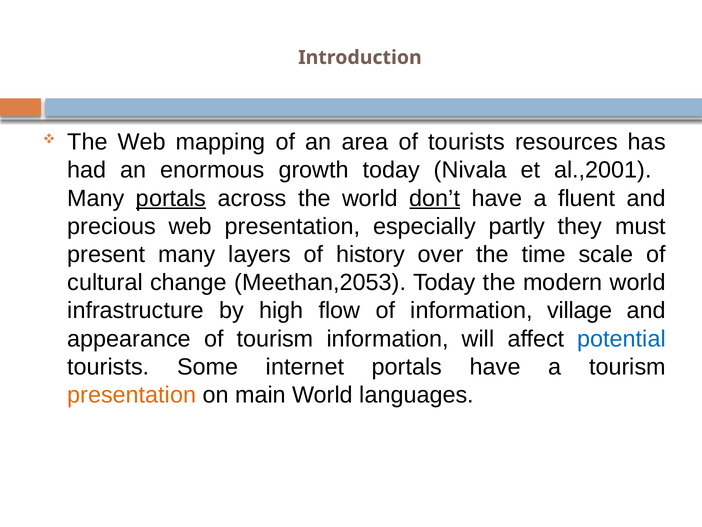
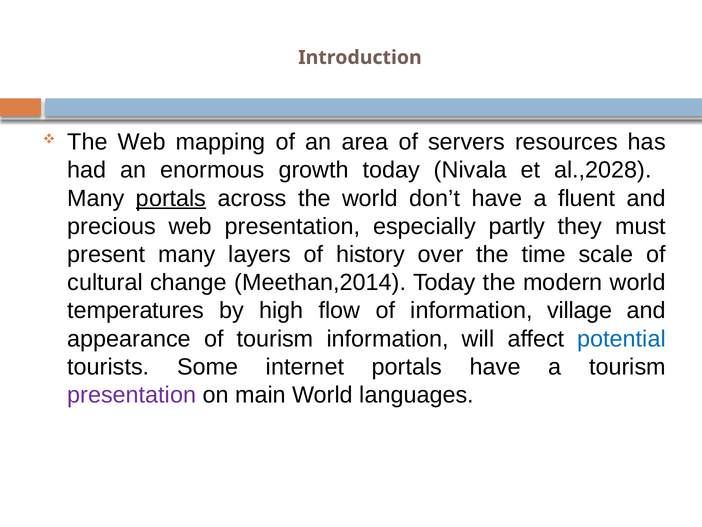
of tourists: tourists -> servers (467, 142)
al.,2001: al.,2001 -> al.,2028 (603, 170)
don’t underline: present -> none (435, 198)
Meethan,2053: Meethan,2053 -> Meethan,2014 (320, 282)
infrastructure: infrastructure -> temperatures (136, 310)
presentation colour: orange -> purple (132, 395)
